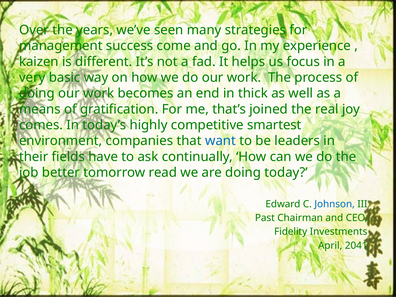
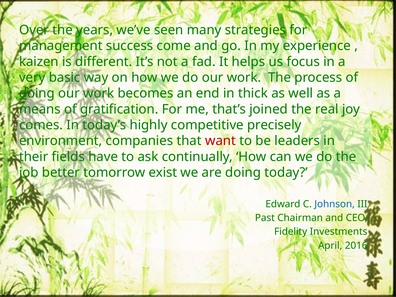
smartest: smartest -> precisely (274, 125)
want colour: blue -> red (220, 141)
read: read -> exist (163, 173)
2041: 2041 -> 2016 (356, 246)
